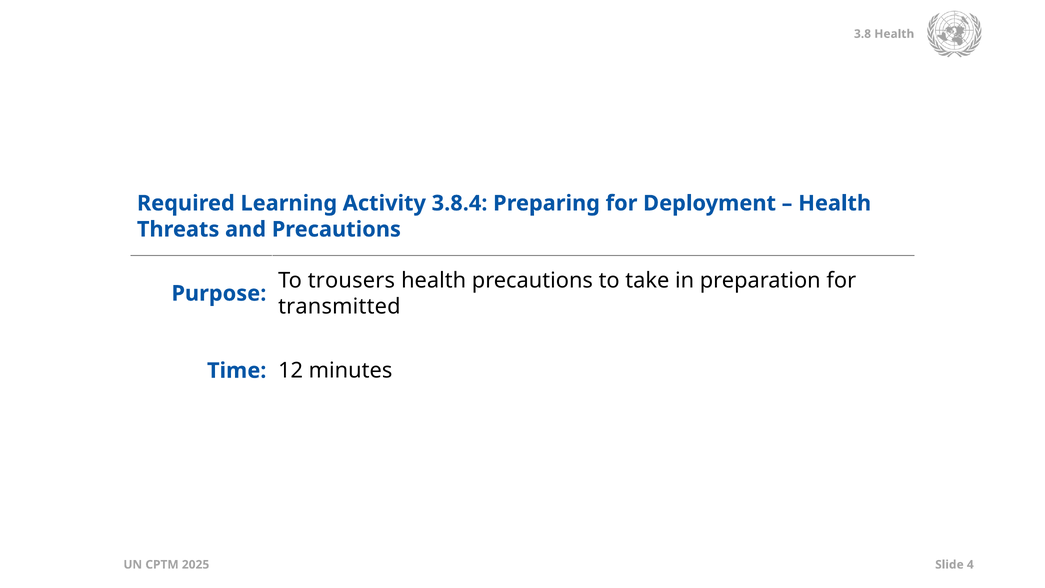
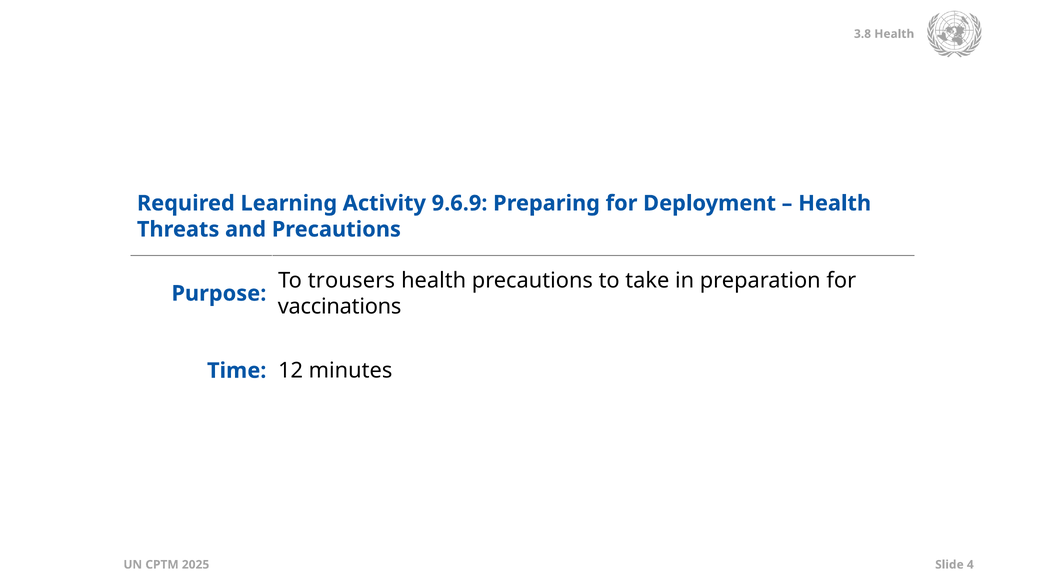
3.8.4: 3.8.4 -> 9.6.9 (460, 203)
transmitted: transmitted -> vaccinations (340, 306)
